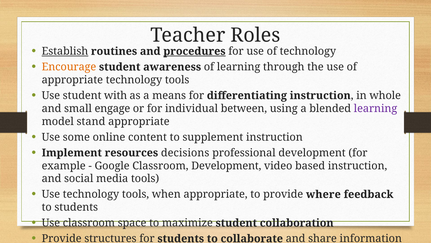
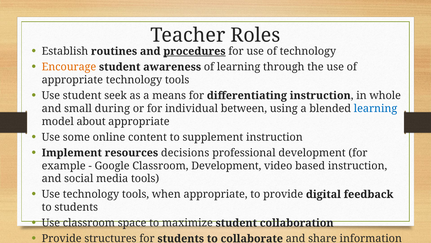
Establish underline: present -> none (65, 51)
student with: with -> seek (116, 95)
engage: engage -> during (112, 108)
learning colour: purple -> blue (376, 108)
stand: stand -> about (91, 121)
where: where -> digital (323, 194)
